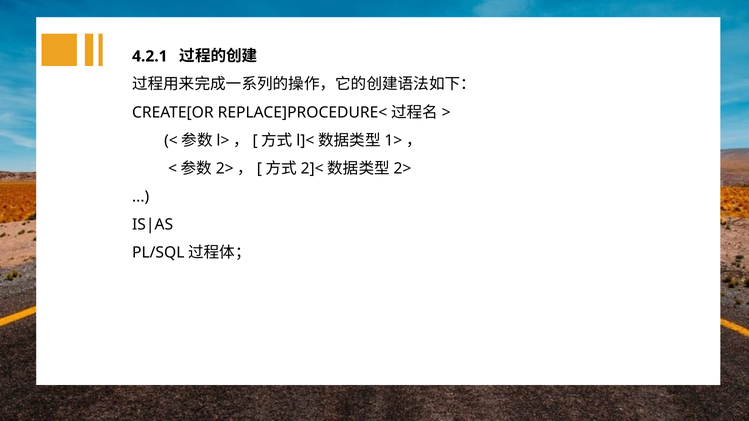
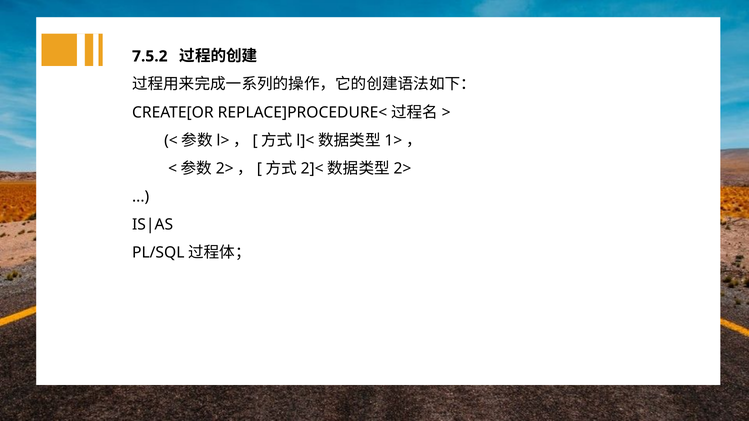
4.2.1: 4.2.1 -> 7.5.2 (150, 56)
